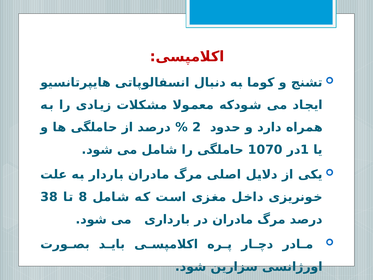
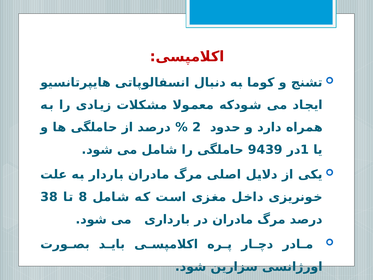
1070: 1070 -> 9439 (265, 150)
